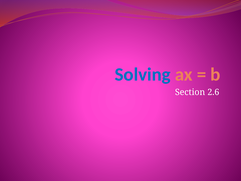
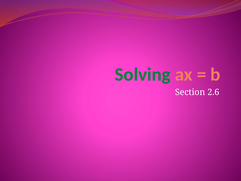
Solving colour: blue -> green (143, 74)
